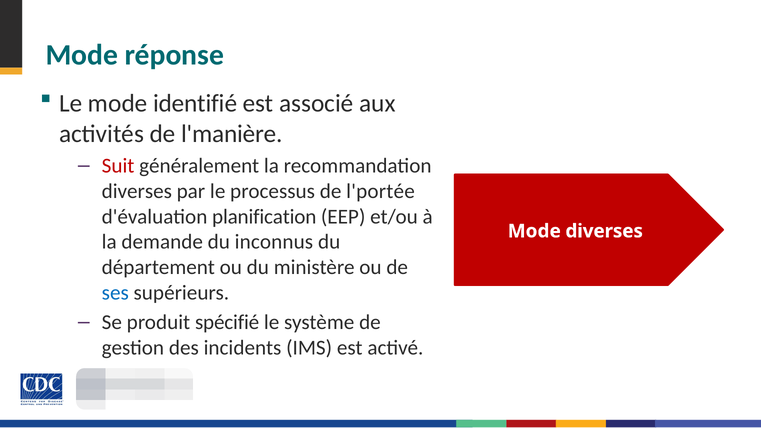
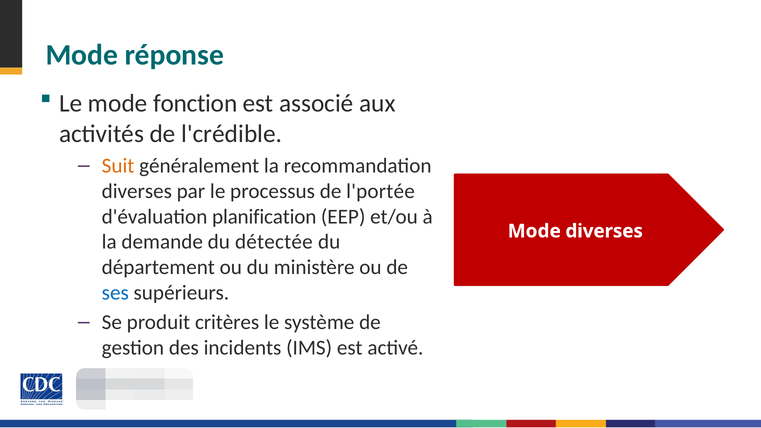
identifié: identifié -> fonction (195, 104)
l'manière: l'manière -> l'crédible (232, 134)
Suit colour: red -> orange (118, 166)
inconnus: inconnus -> détectée (274, 242)
spécifié: spécifié -> critères (227, 322)
